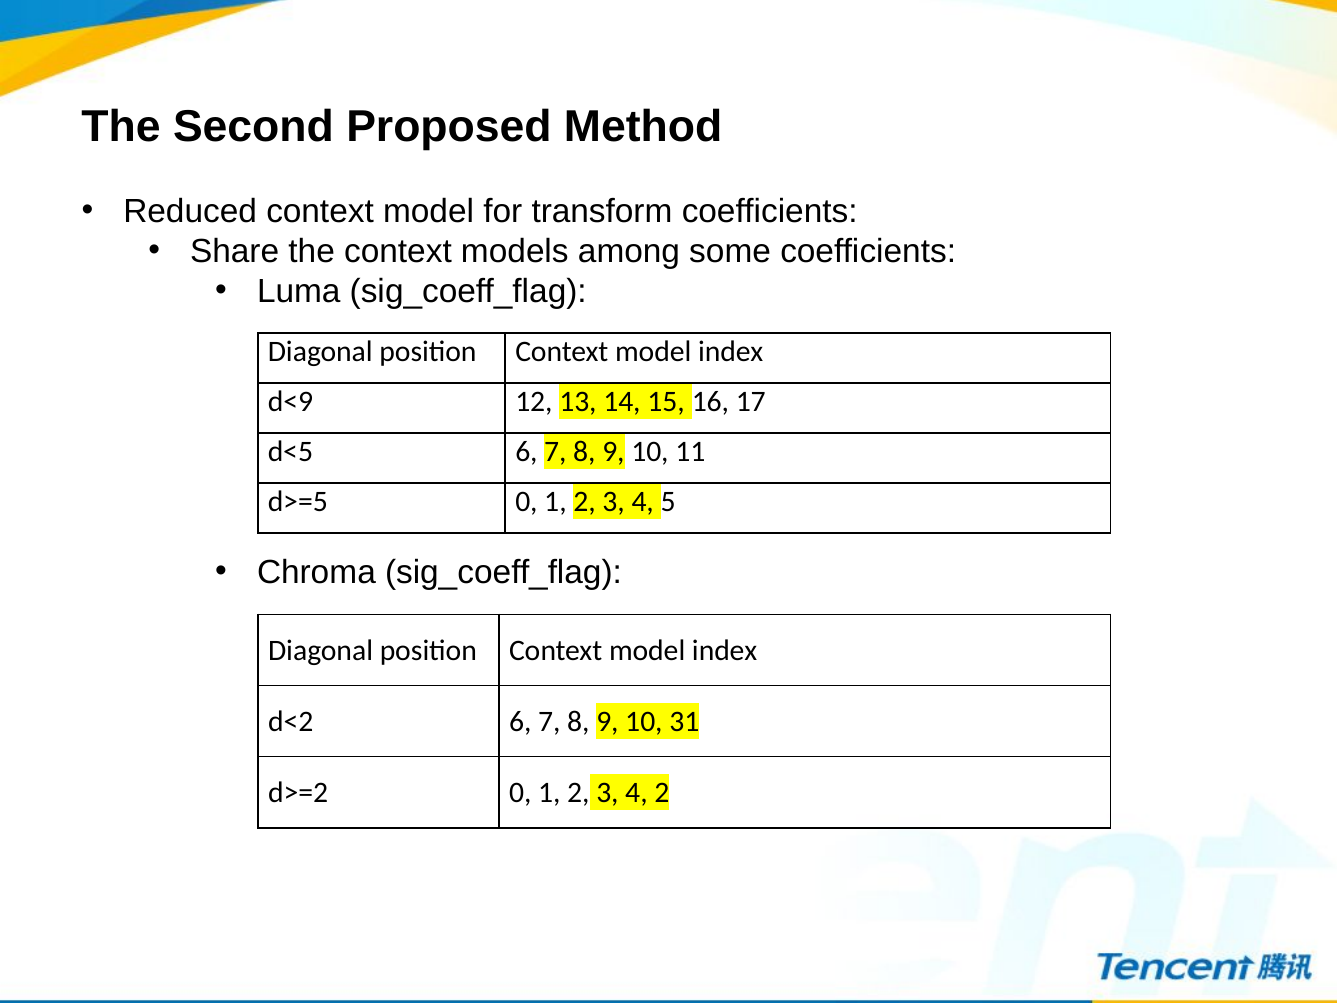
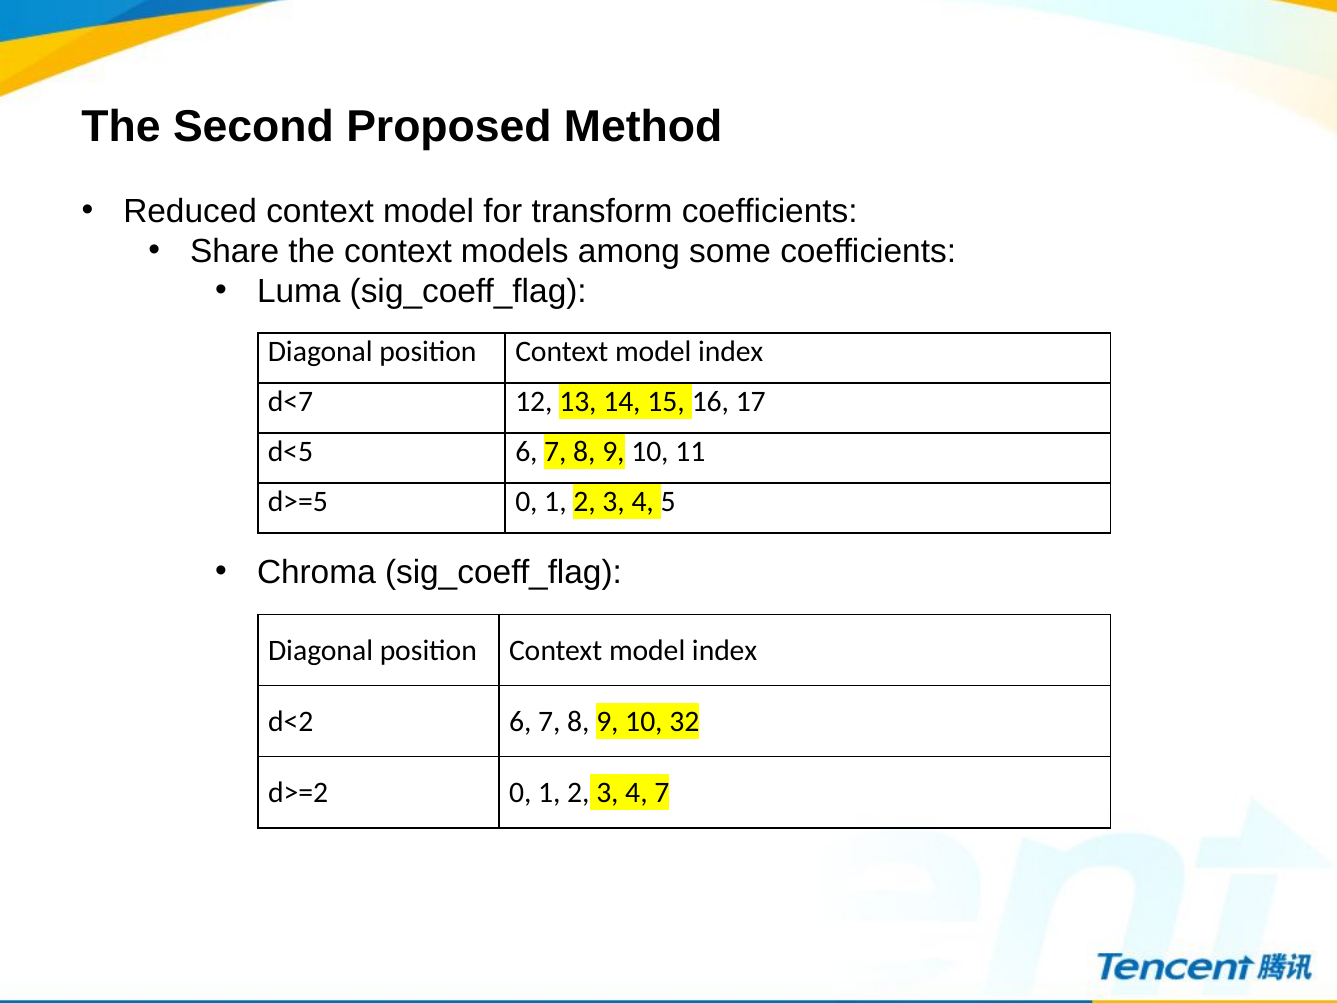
d<9: d<9 -> d<7 (291, 401)
31: 31 -> 32 (684, 721)
4 2: 2 -> 7 (662, 792)
